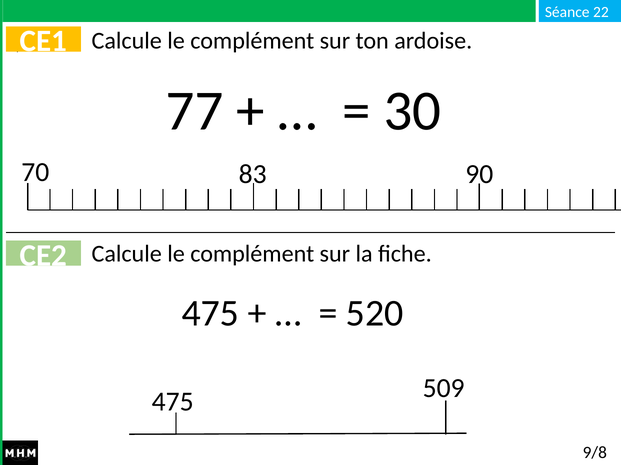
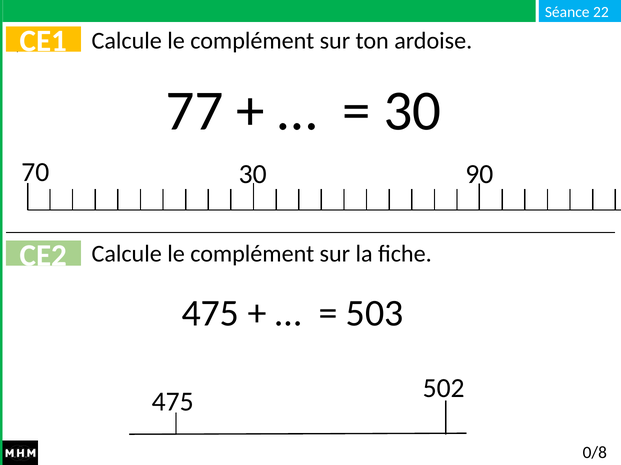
70 83: 83 -> 30 (253, 174)
520: 520 -> 503 (375, 314)
509: 509 -> 502 (444, 389)
9/8: 9/8 -> 0/8 (595, 453)
